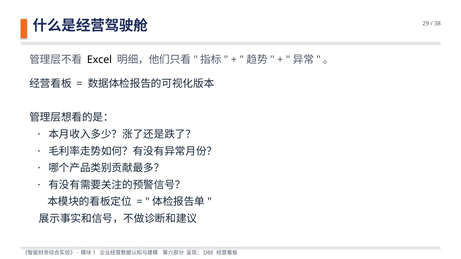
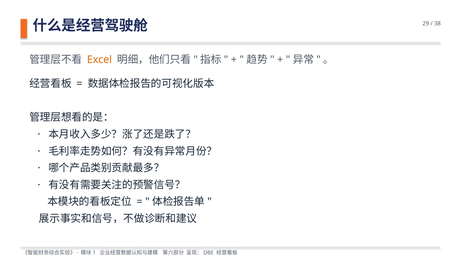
Excel colour: black -> orange (99, 60)
